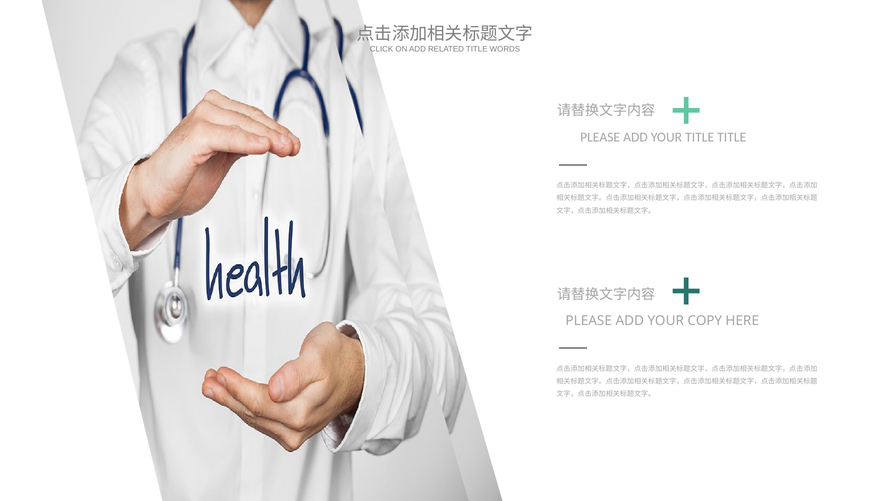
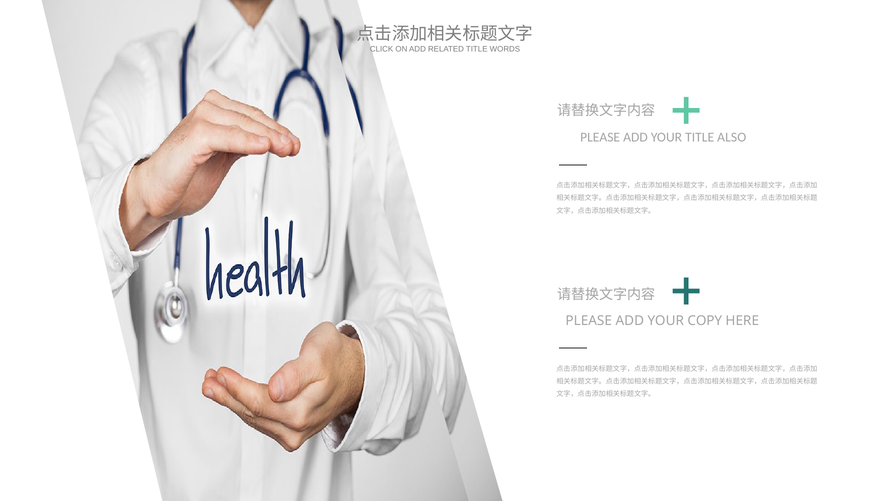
TITLE TITLE: TITLE -> ALSO (732, 137)
